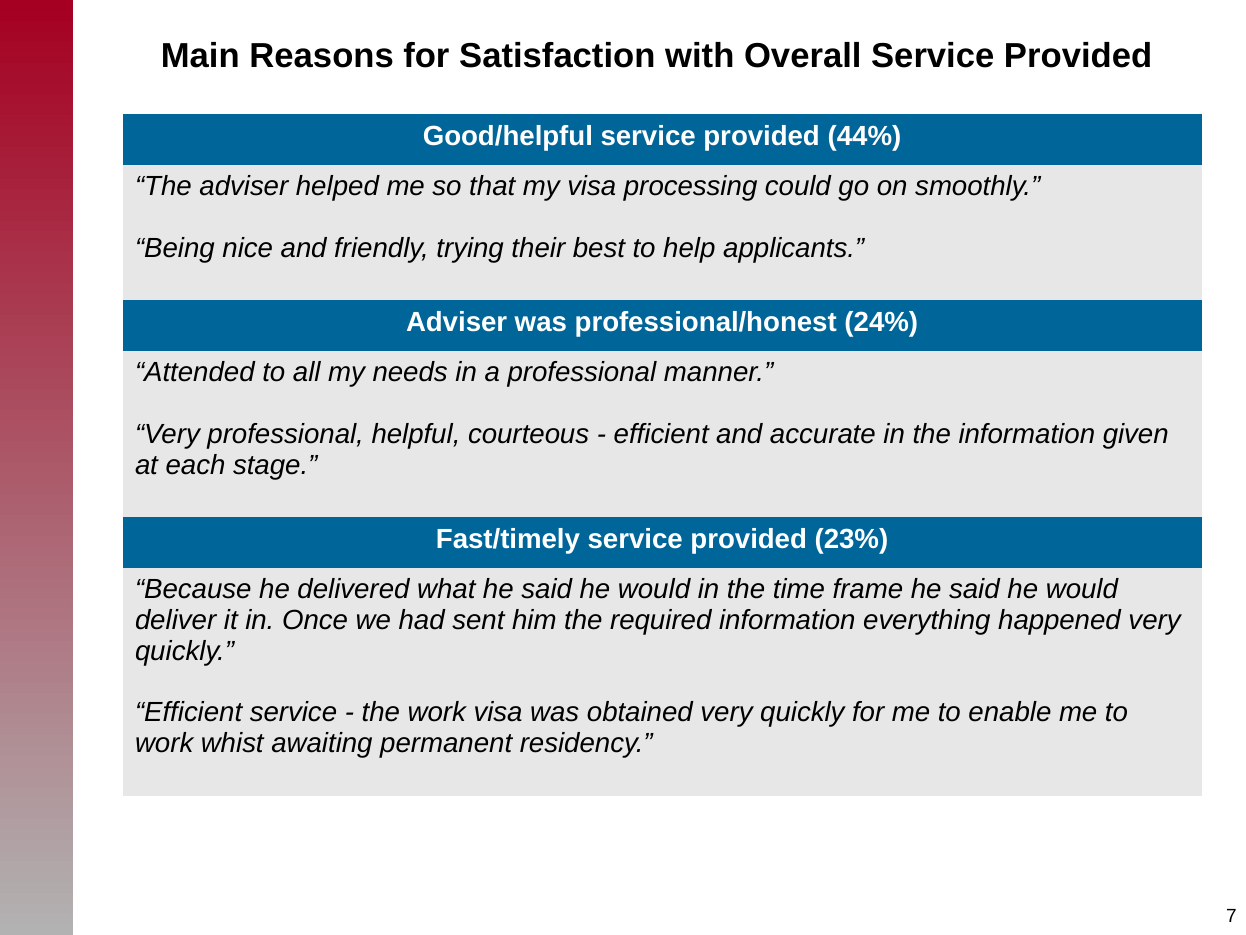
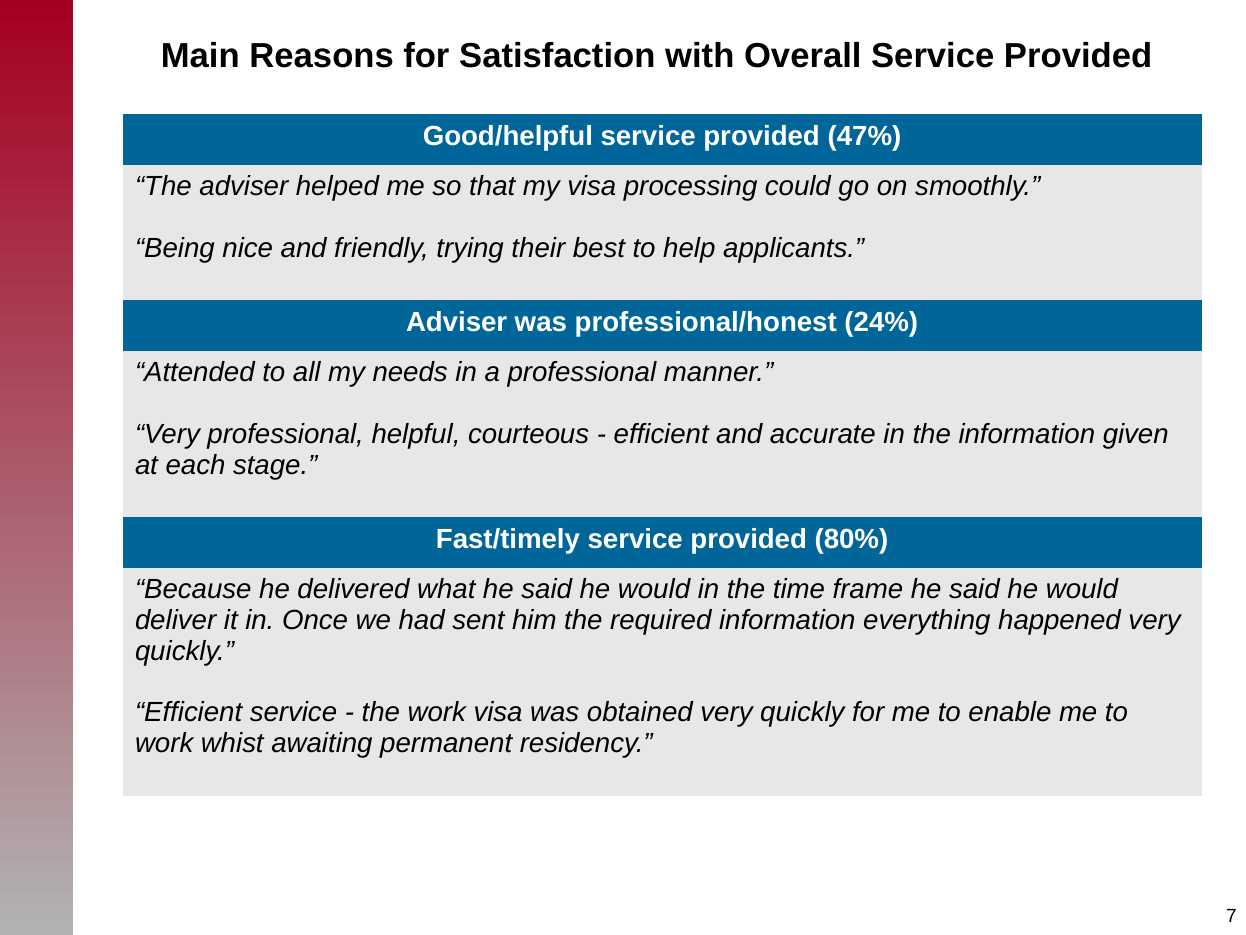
44%: 44% -> 47% (864, 136)
23%: 23% -> 80% (851, 539)
